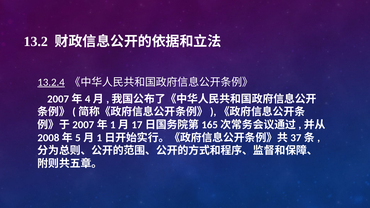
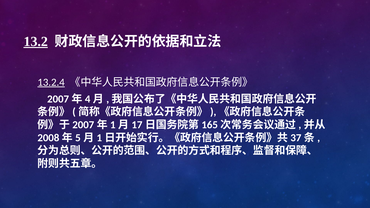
13.2 underline: none -> present (36, 42)
